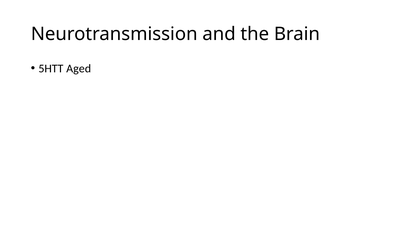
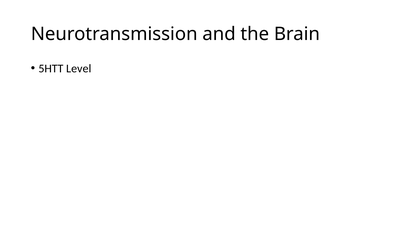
Aged: Aged -> Level (79, 68)
